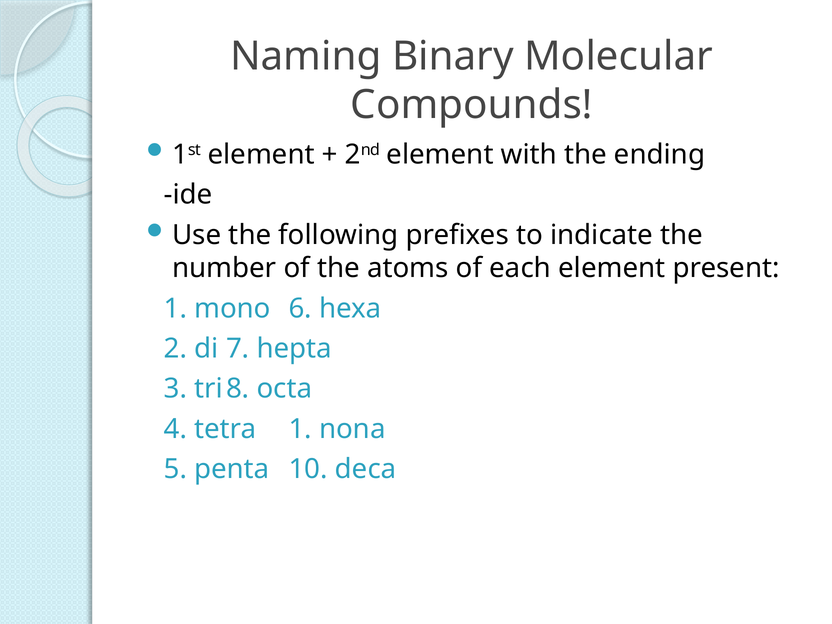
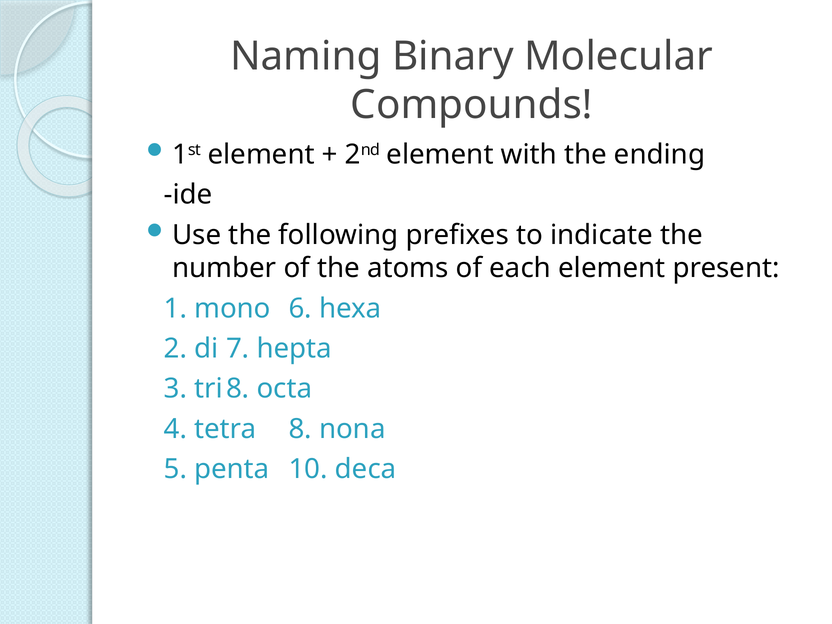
tetra 1: 1 -> 8 (300, 429)
